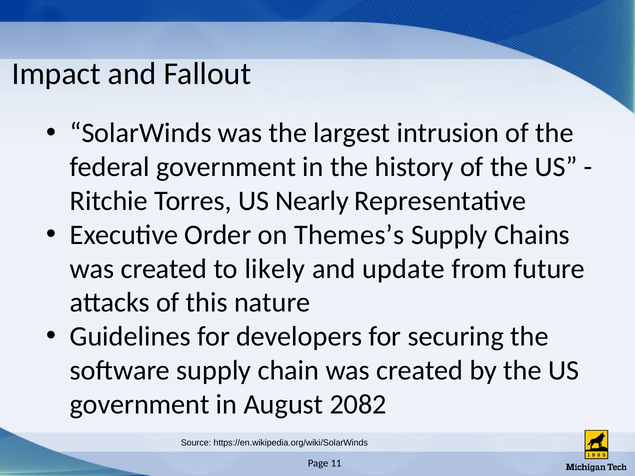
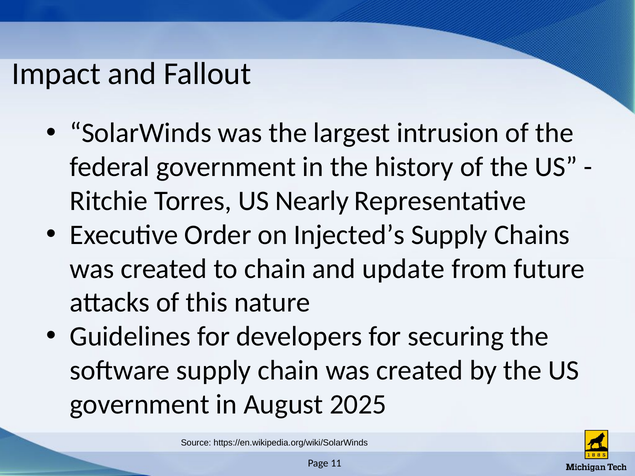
Themes’s: Themes’s -> Injected’s (349, 235)
to likely: likely -> chain (275, 269)
2082: 2082 -> 2025 (358, 404)
